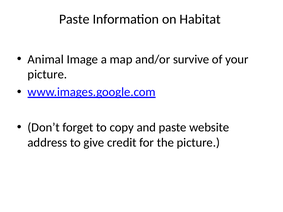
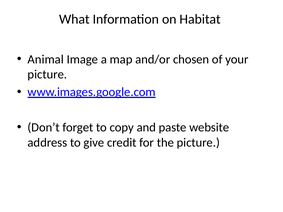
Paste: Paste -> What (74, 19)
survive: survive -> chosen (191, 59)
